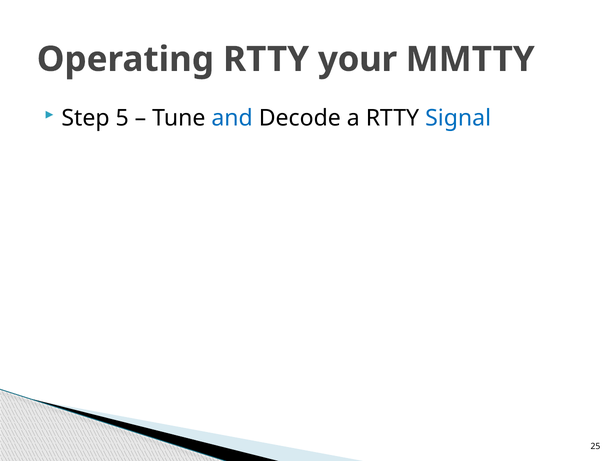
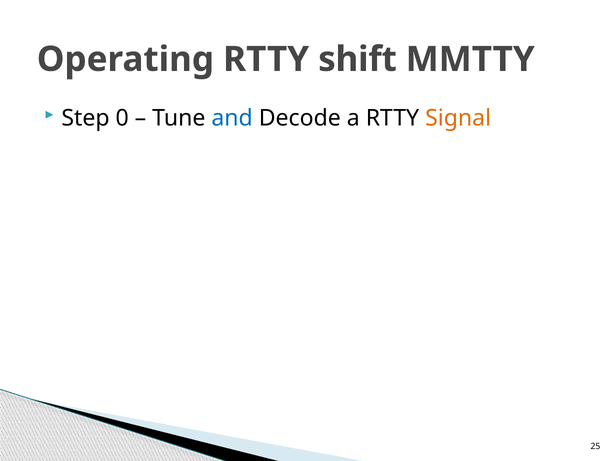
your: your -> shift (358, 59)
5: 5 -> 0 (122, 118)
Signal colour: blue -> orange (458, 118)
